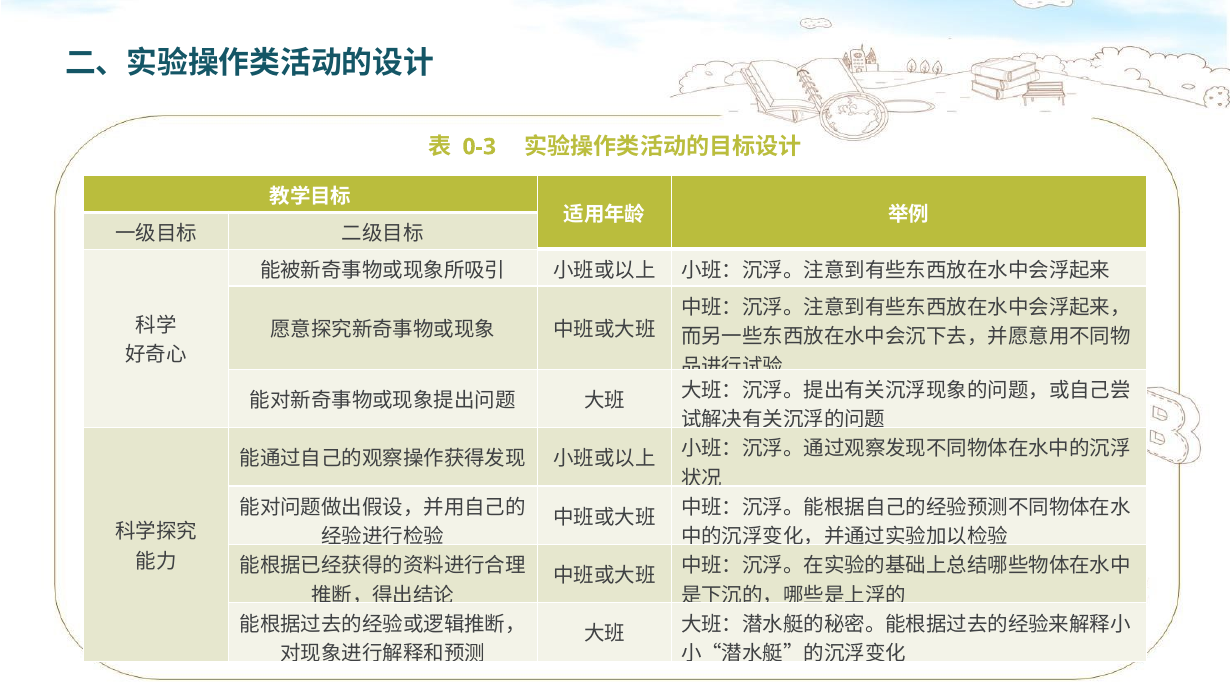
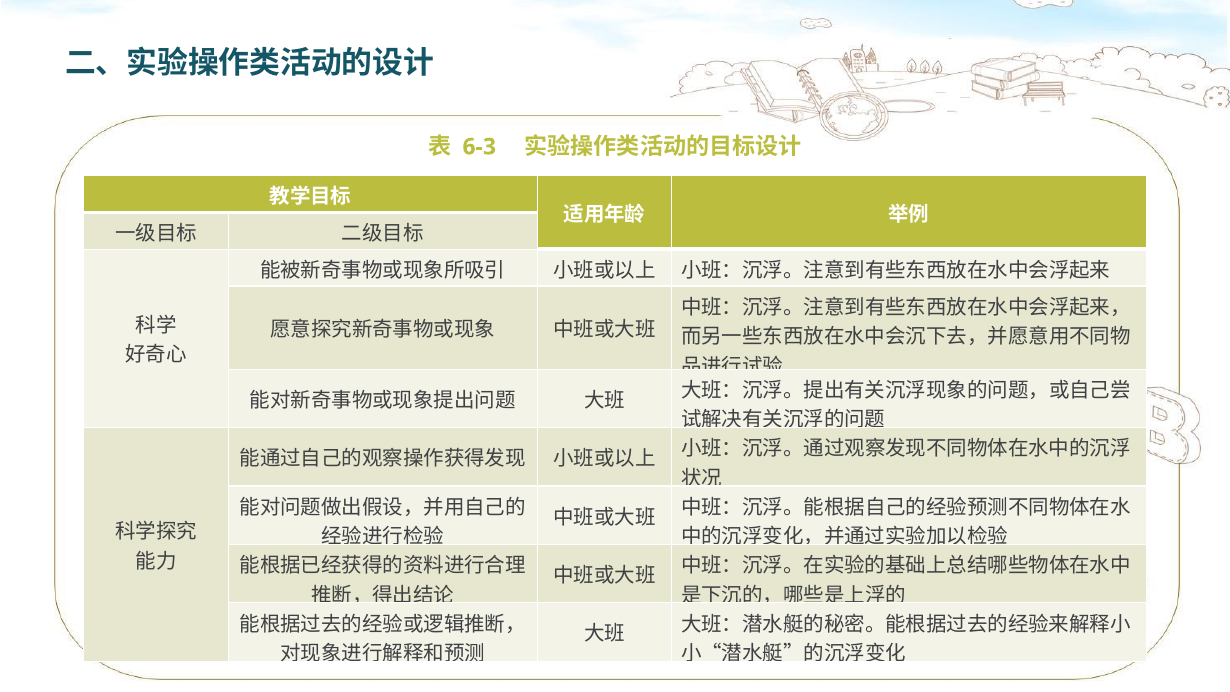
0-3: 0-3 -> 6-3 (479, 147)
